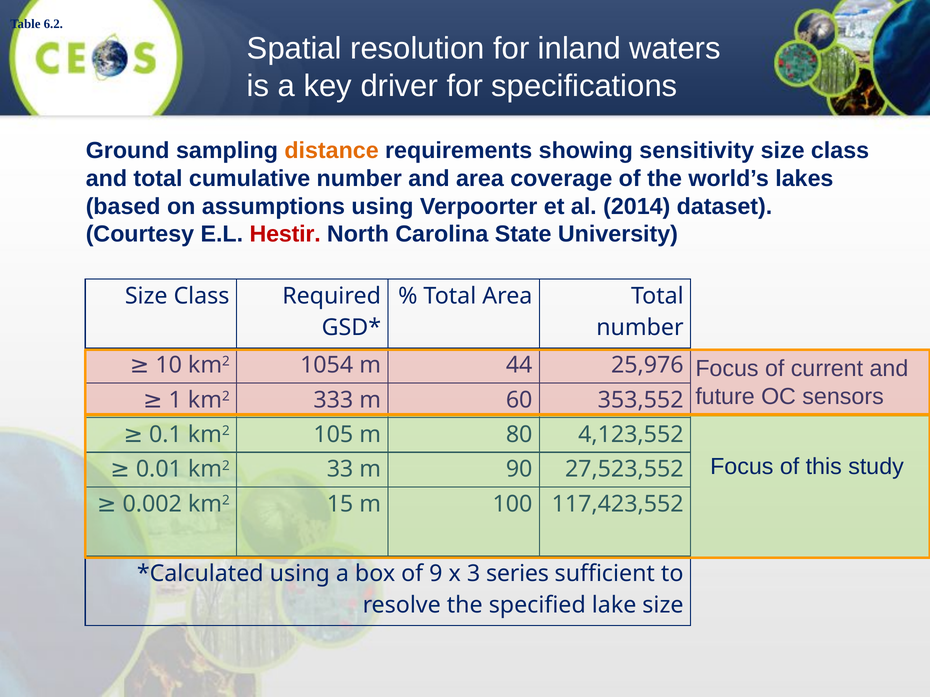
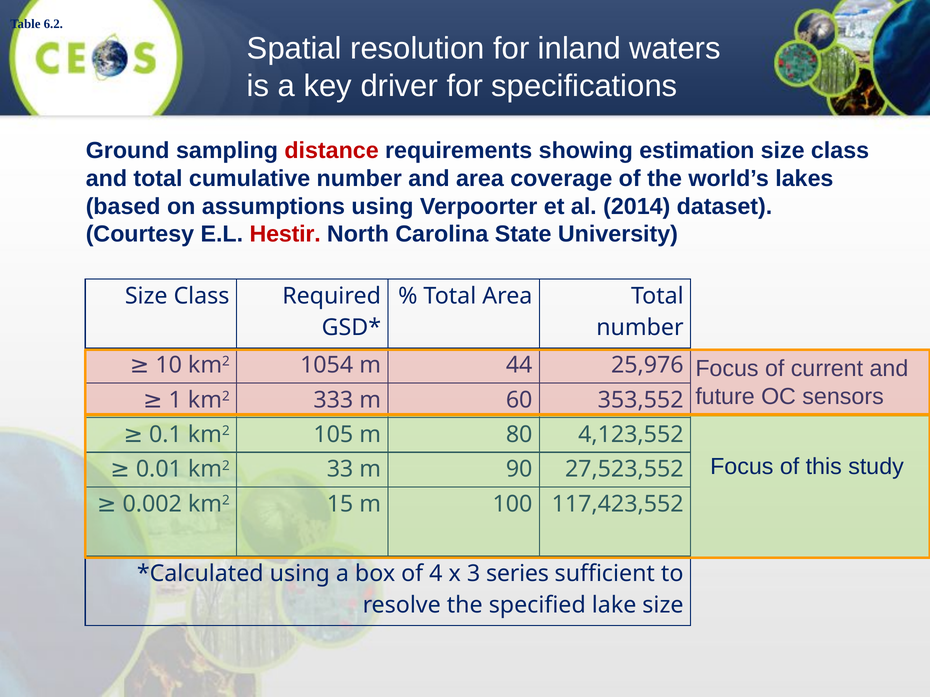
distance colour: orange -> red (332, 151)
sensitivity: sensitivity -> estimation (697, 151)
9: 9 -> 4 (436, 574)
